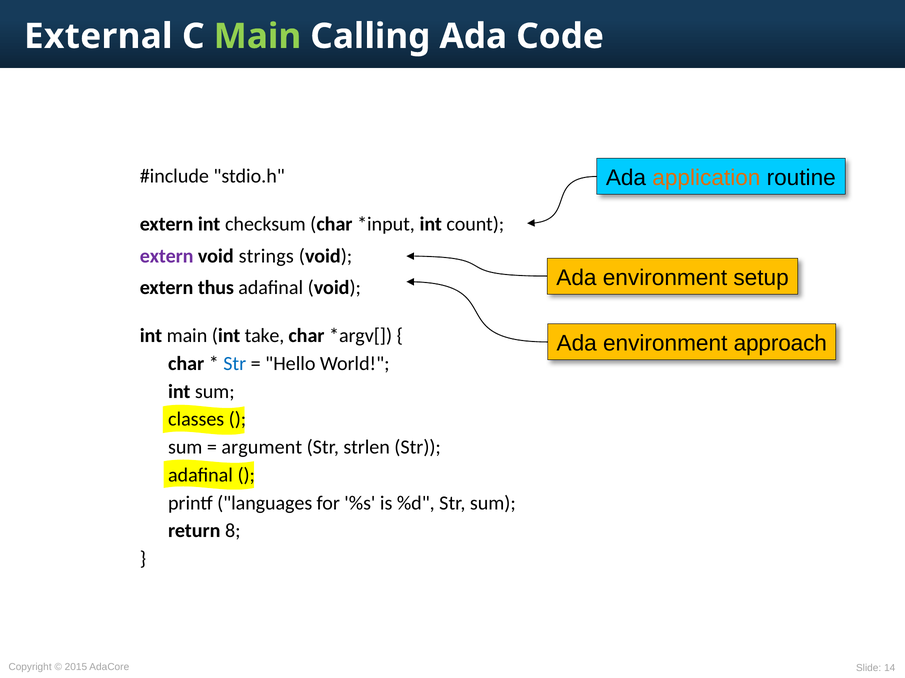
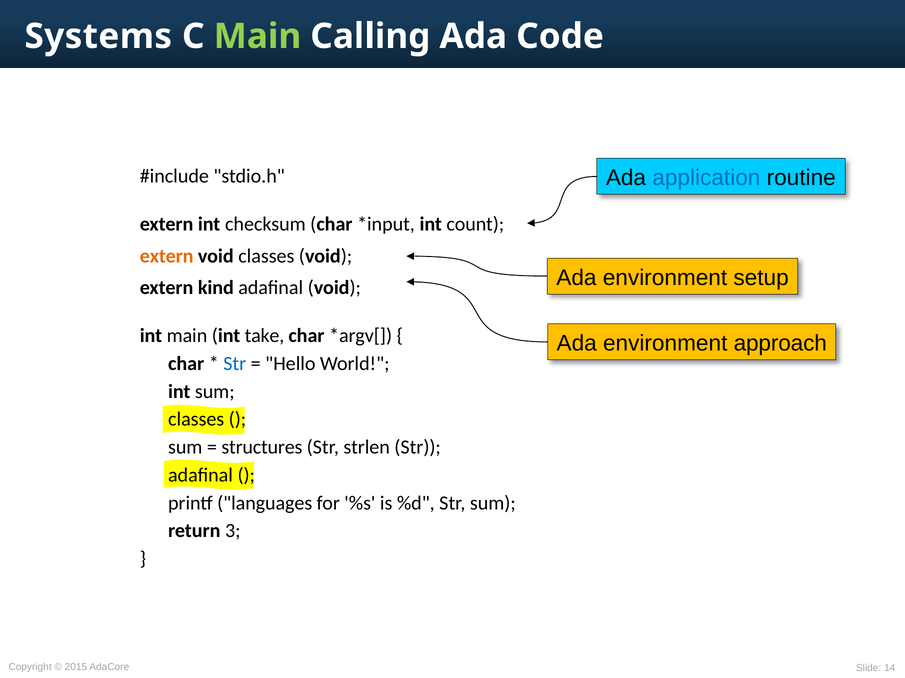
External: External -> Systems (98, 36)
application colour: orange -> blue (706, 178)
extern colour: purple -> orange (167, 256)
void strings: strings -> classes (266, 256)
thus: thus -> kind (216, 288)
argument: argument -> structures (262, 448)
8: 8 -> 3 (233, 531)
